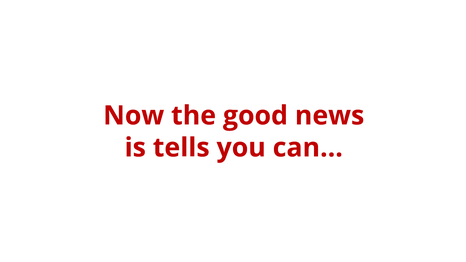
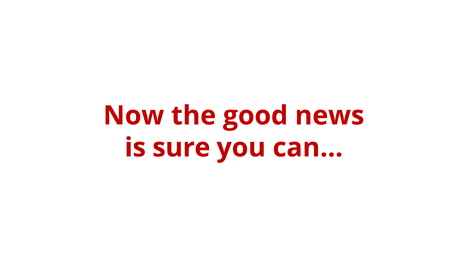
tells: tells -> sure (181, 148)
